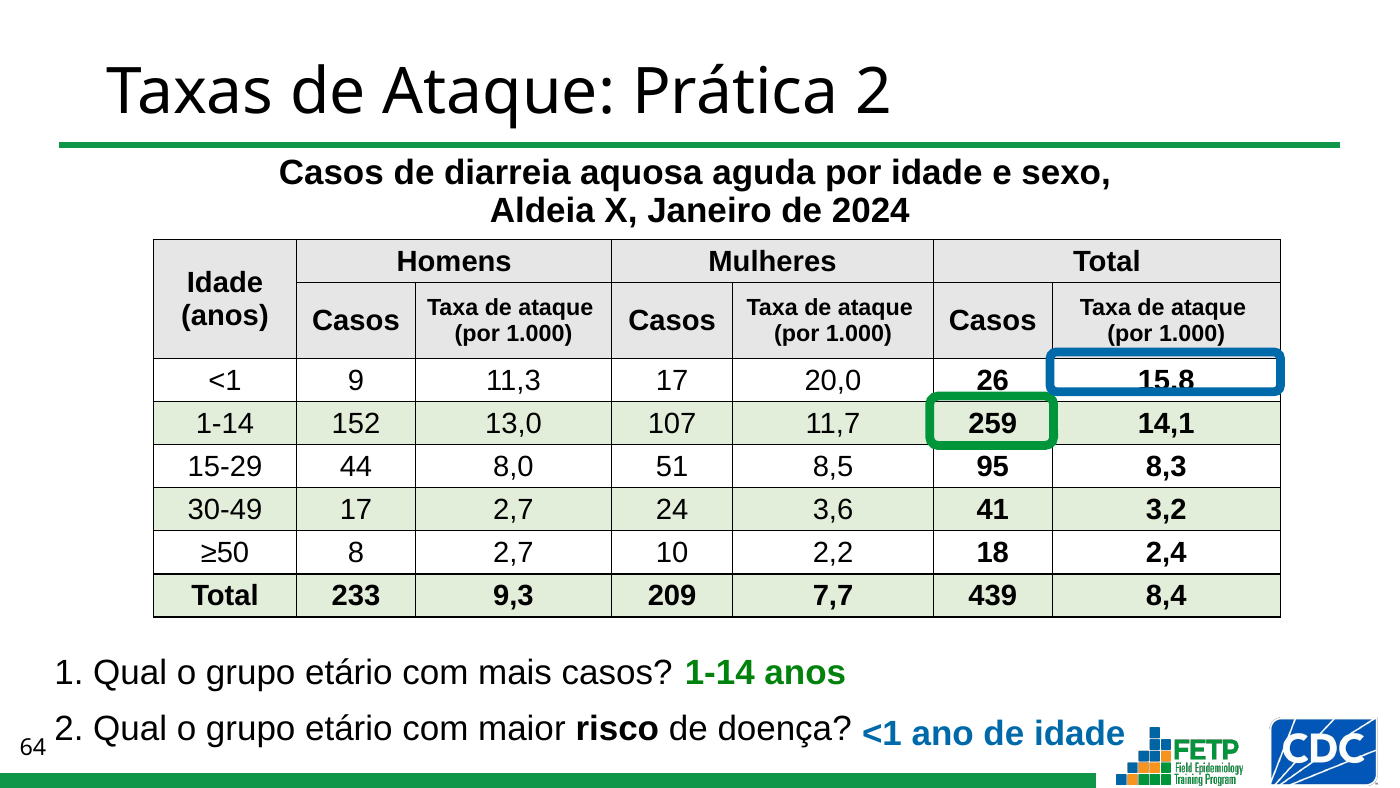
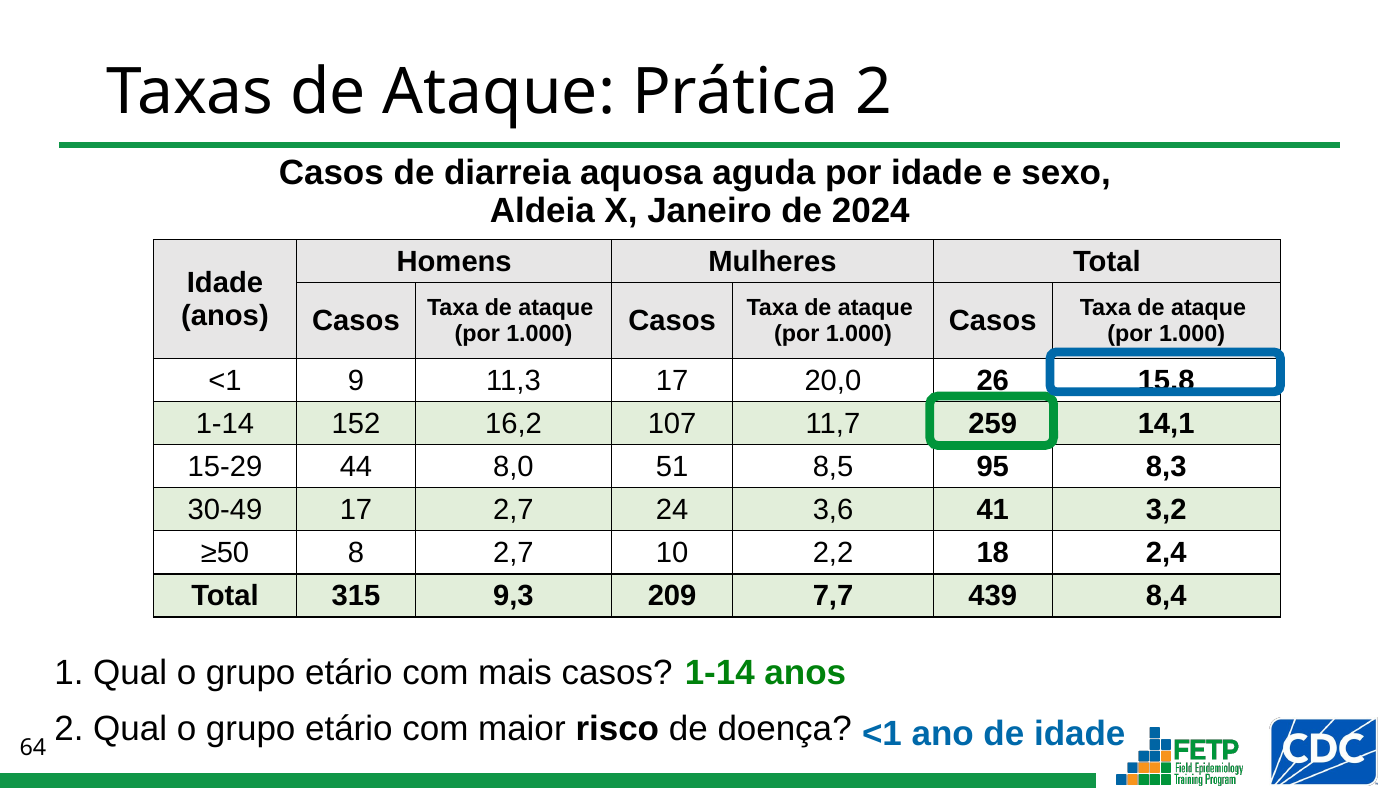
13,0: 13,0 -> 16,2 (513, 423)
233: 233 -> 315 (356, 596)
